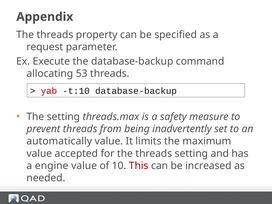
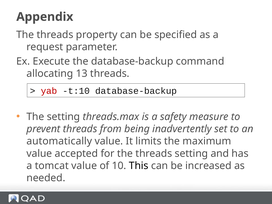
53: 53 -> 13 (82, 74)
engine: engine -> tomcat (52, 166)
This colour: red -> black (139, 166)
